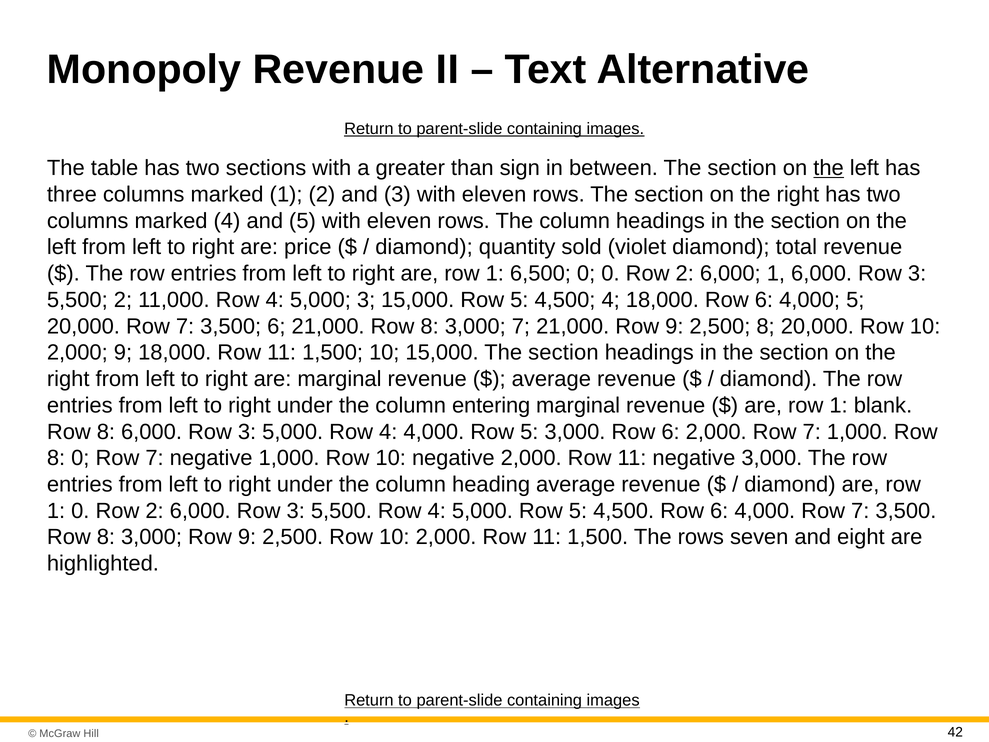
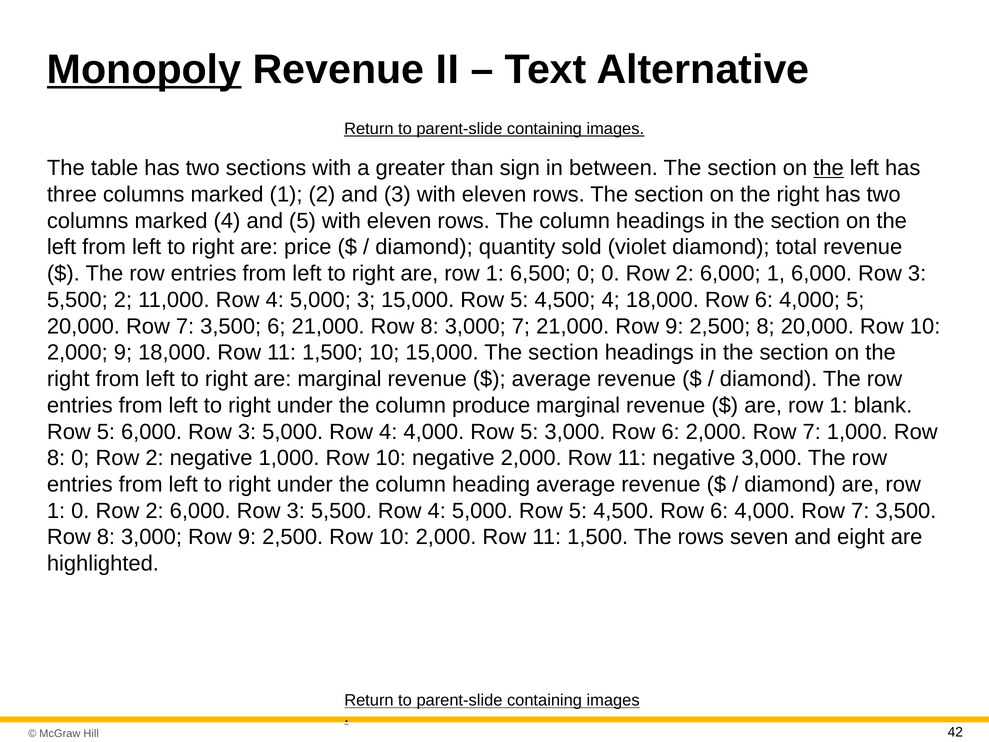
Monopoly underline: none -> present (144, 69)
entering: entering -> produce (491, 405)
8: 8 -> 5 (106, 432)
8 0 Row 7: 7 -> 2 (155, 458)
